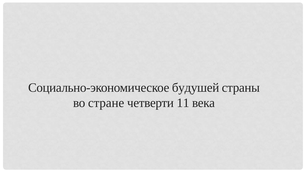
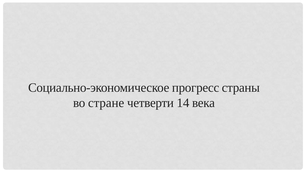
будушей: будушей -> прогресс (196, 88)
11: 11 -> 14 (183, 103)
